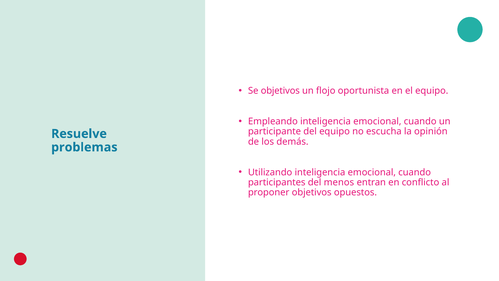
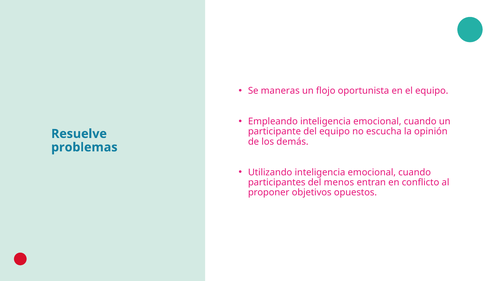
Se objetivos: objetivos -> maneras (280, 91)
